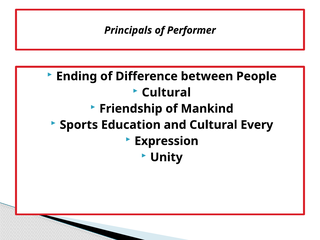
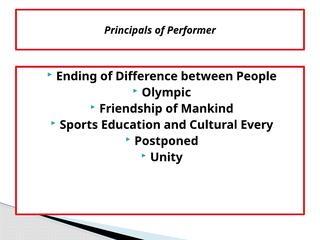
Cultural: Cultural -> Olympic (166, 92)
Expression: Expression -> Postponed (166, 141)
